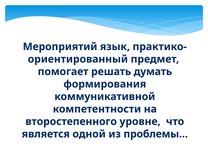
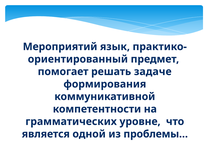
думать: думать -> задаче (153, 72)
второстепенного: второстепенного -> грамматических (71, 122)
